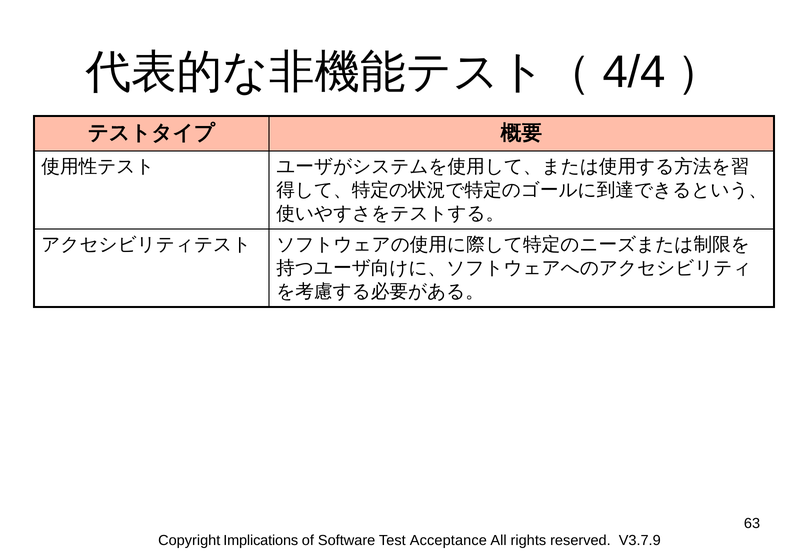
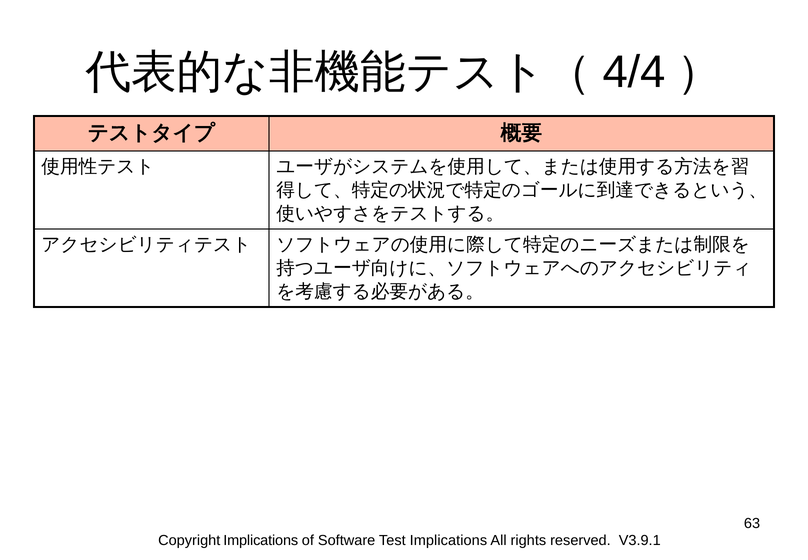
Test Acceptance: Acceptance -> Implications (448, 540)
V3.7.9: V3.7.9 -> V3.9.1 (640, 540)
